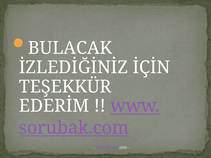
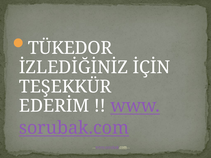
BULACAK: BULACAK -> TÜKEDOR (70, 48)
